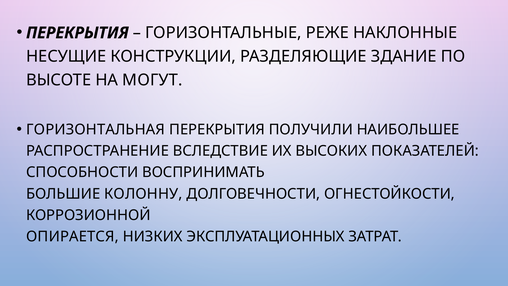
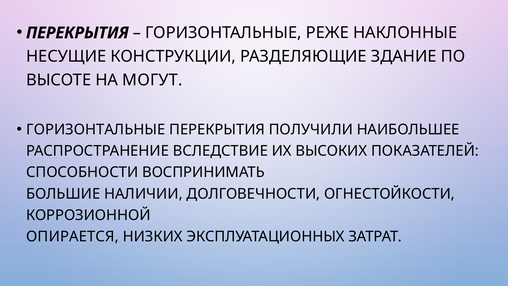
ГОРИЗОНТАЛЬНАЯ: ГОРИЗОНТАЛЬНАЯ -> ГОРИЗОНТАЛЬНЫЕ (96, 130)
КОЛОННУ: КОЛОННУ -> НАЛИЧИИ (143, 194)
